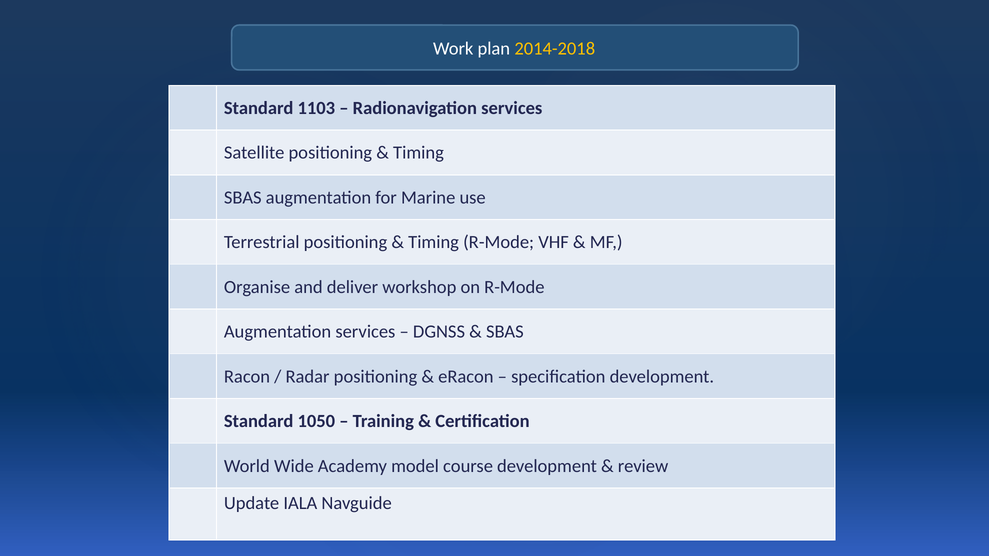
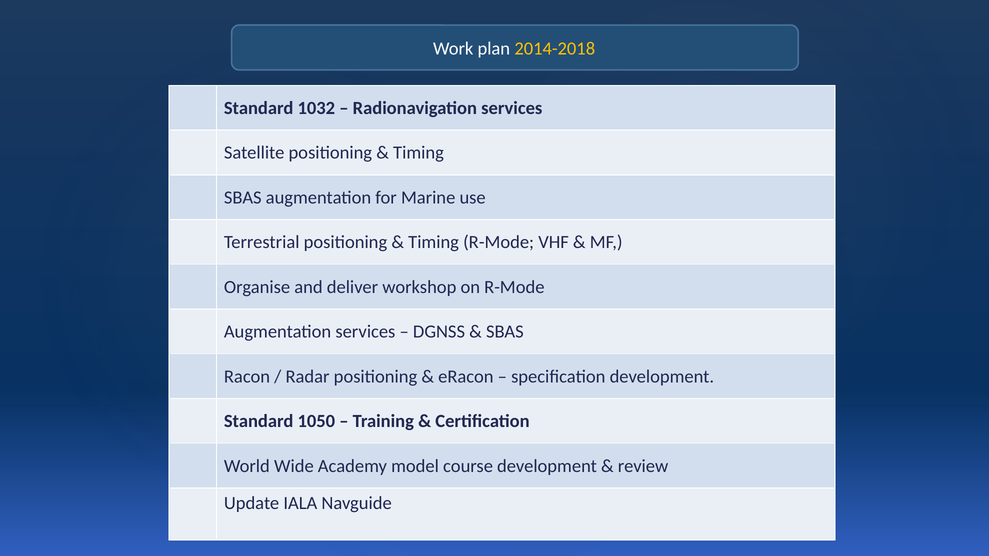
1103: 1103 -> 1032 (316, 108)
